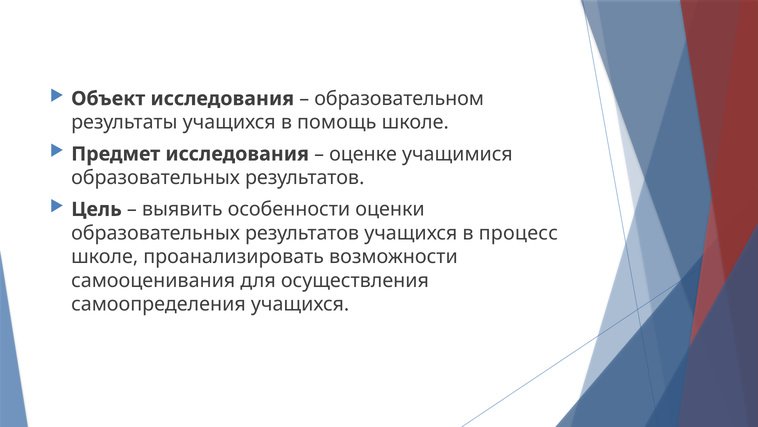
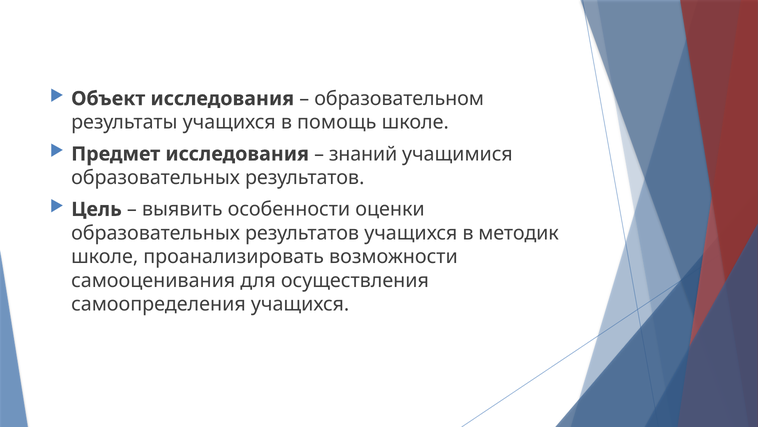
оценке: оценке -> знаний (363, 154)
процесс: процесс -> методик (519, 233)
